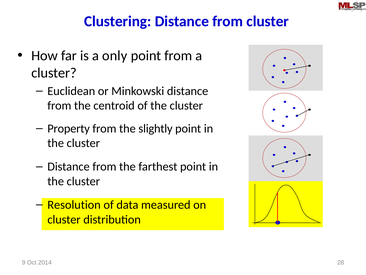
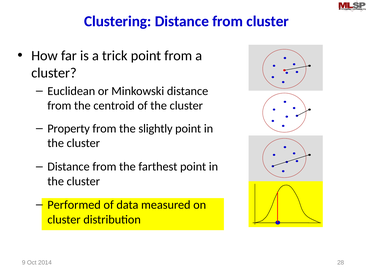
only: only -> trick (115, 56)
Resolution: Resolution -> Performed (74, 205)
